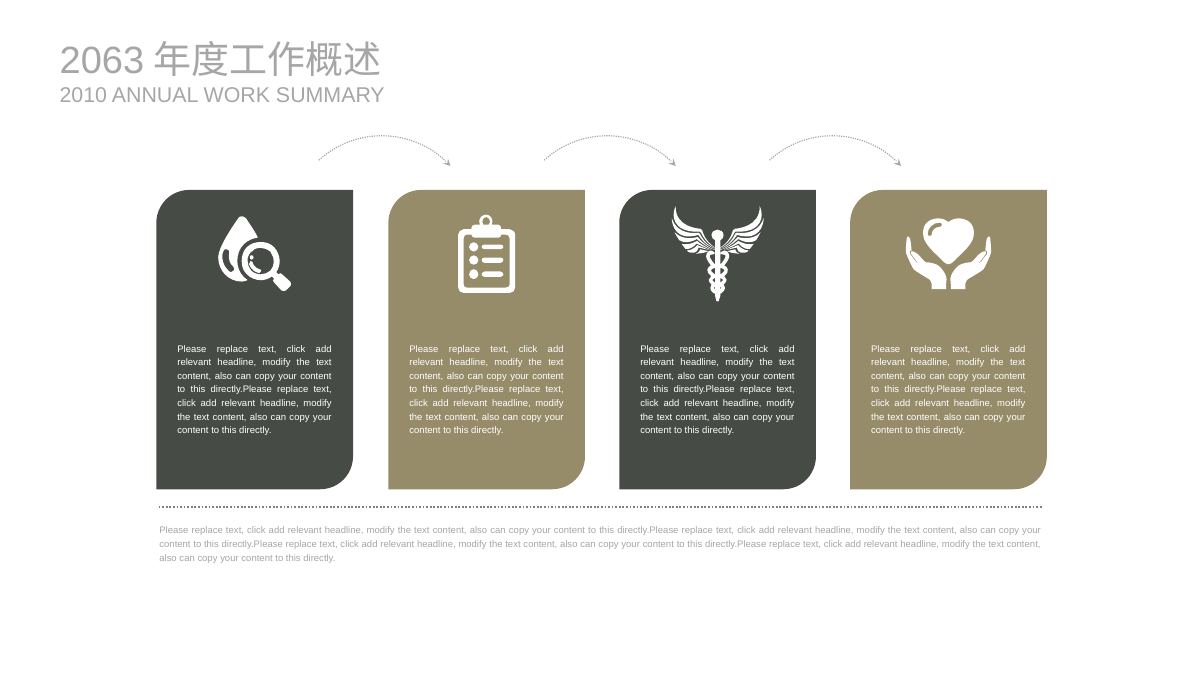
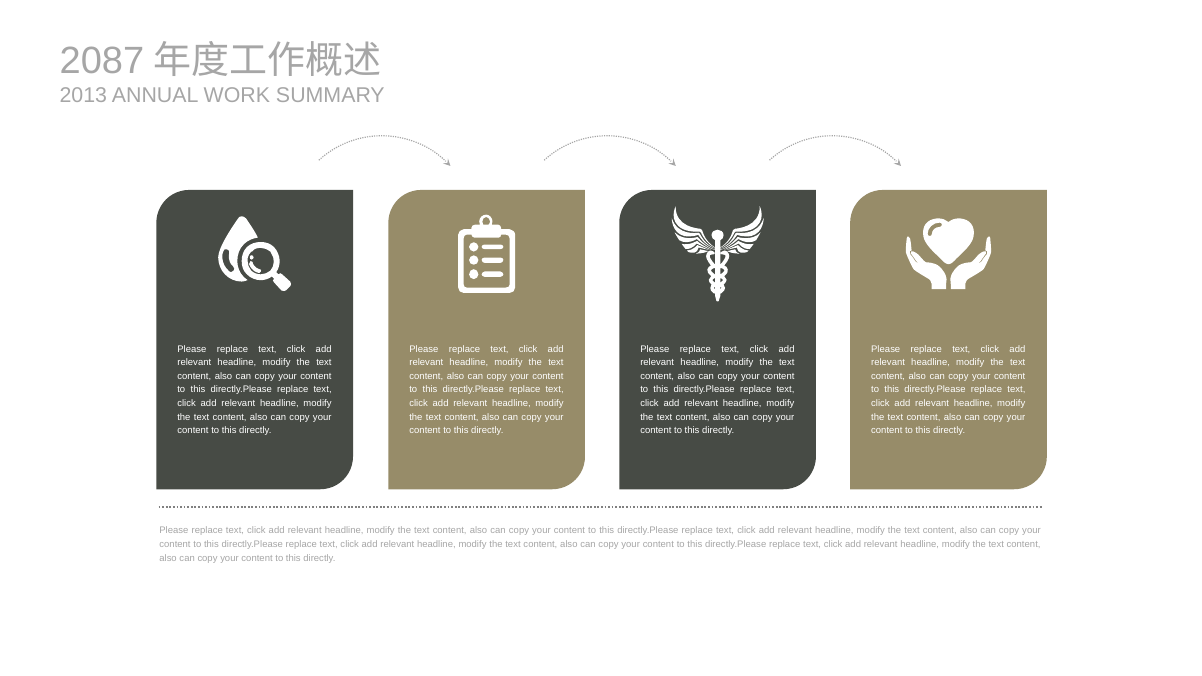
2063: 2063 -> 2087 (102, 61)
2010: 2010 -> 2013 (83, 96)
